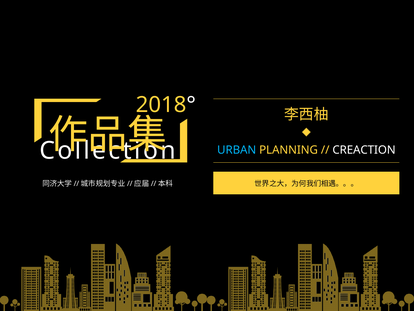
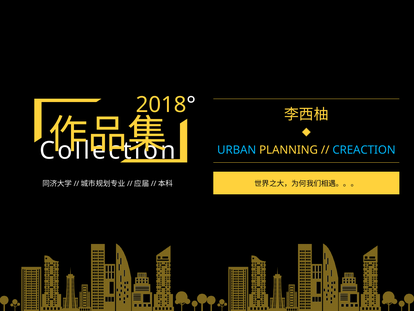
CREACTION colour: white -> light blue (364, 150)
